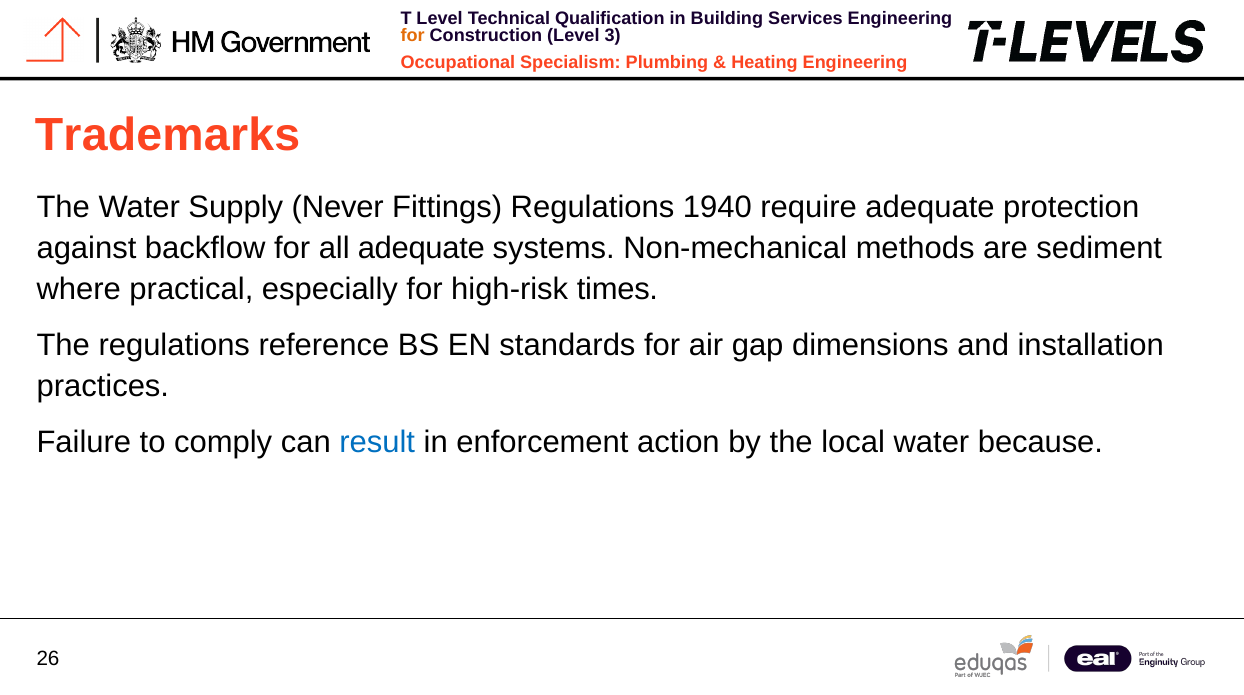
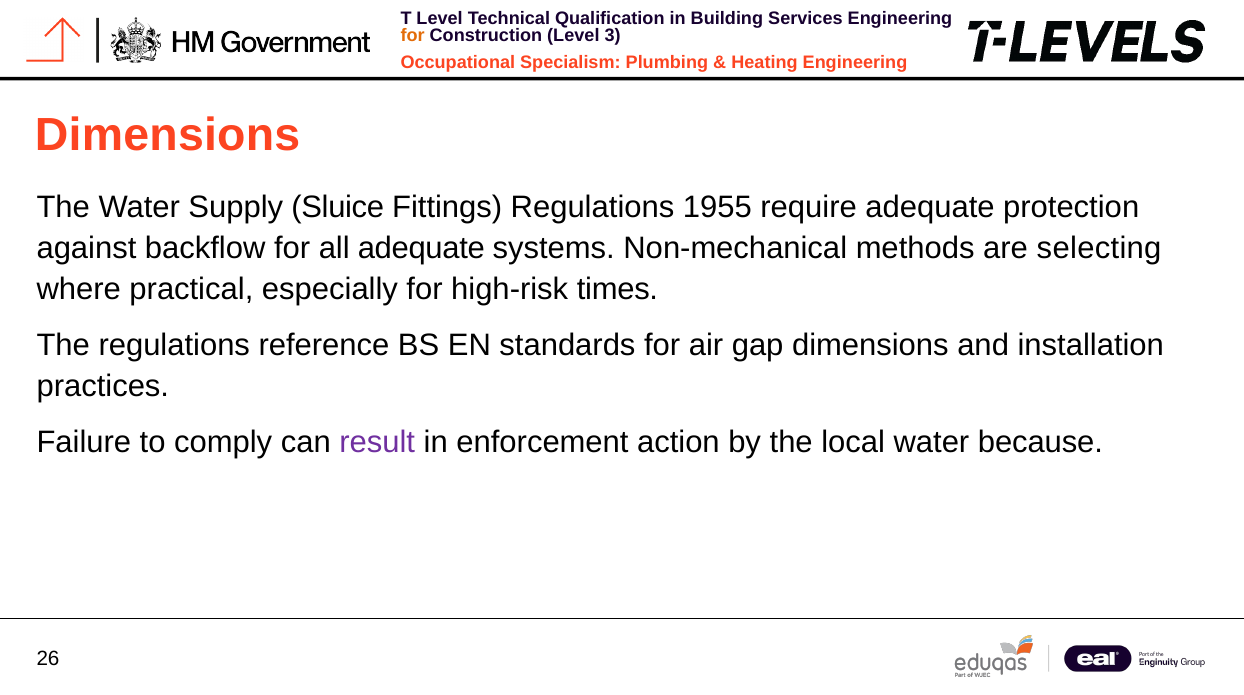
Trademarks: Trademarks -> Dimensions (168, 135)
Never: Never -> Sluice (338, 207)
1940: 1940 -> 1955 (717, 207)
sediment: sediment -> selecting (1099, 248)
result colour: blue -> purple (377, 443)
